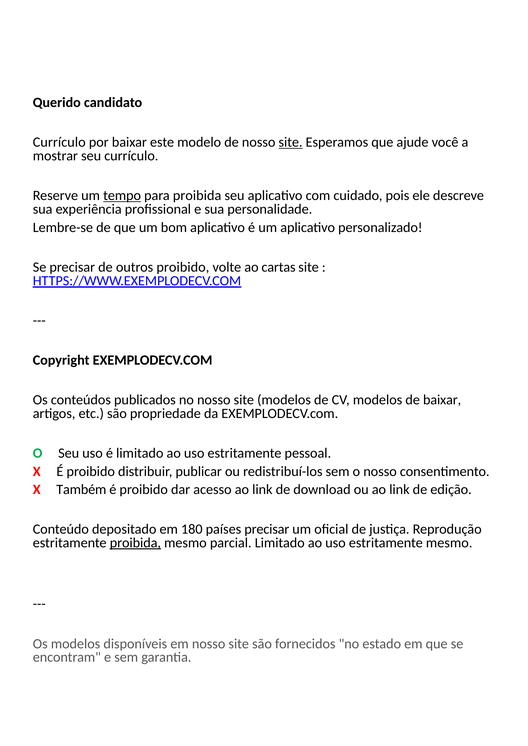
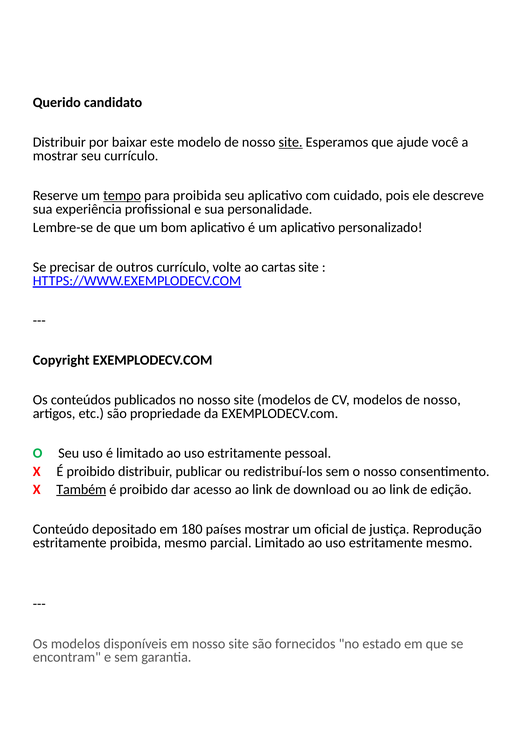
Currículo: Currículo -> Distribuir (59, 142)
outros proibido: proibido -> currículo (183, 267)
modelos de baixar: baixar -> nosso (442, 400)
Também underline: none -> present (81, 490)
países precisar: precisar -> mostrar (267, 529)
proibida underline: present -> none (135, 543)
